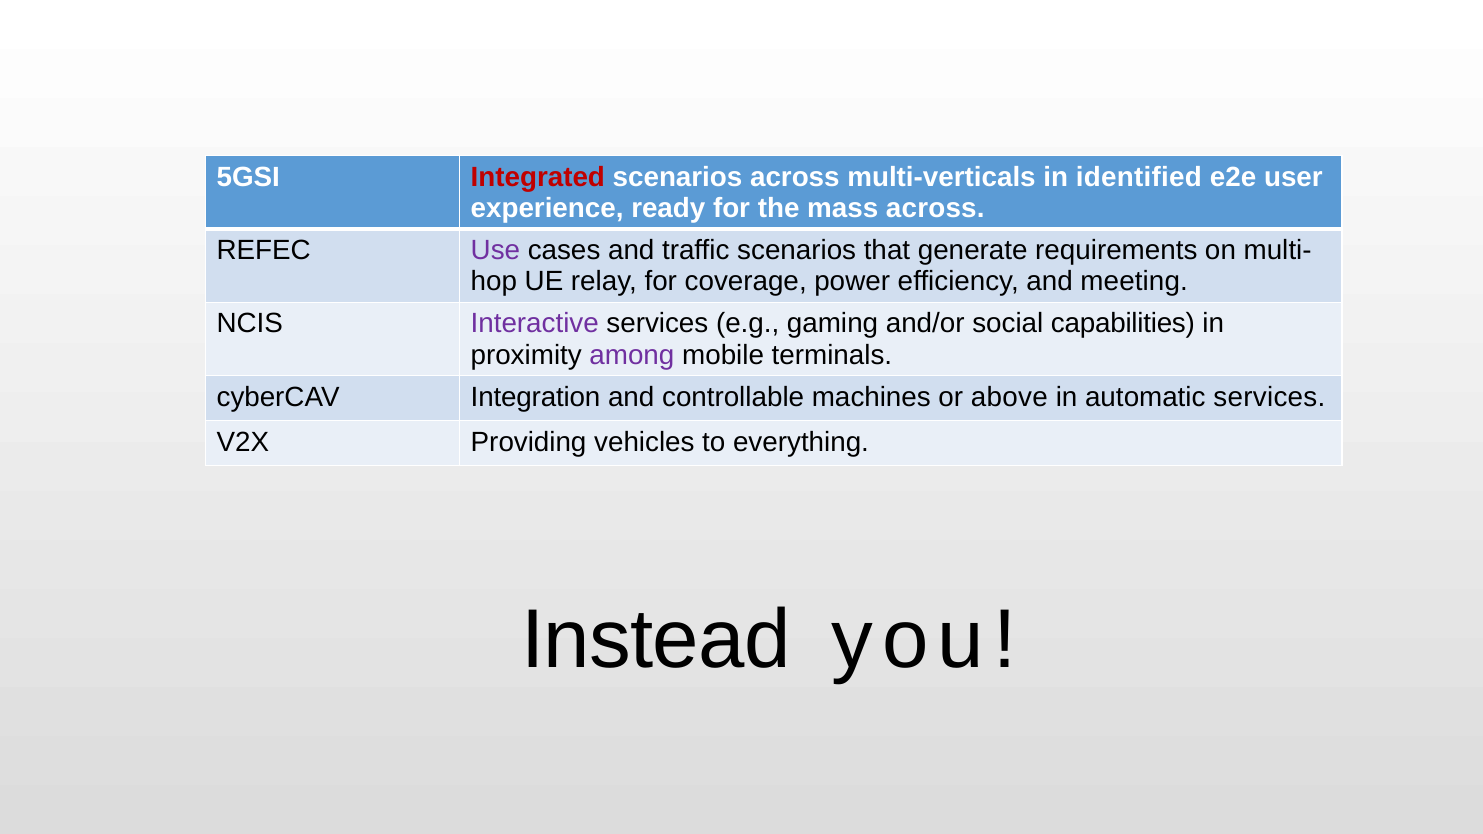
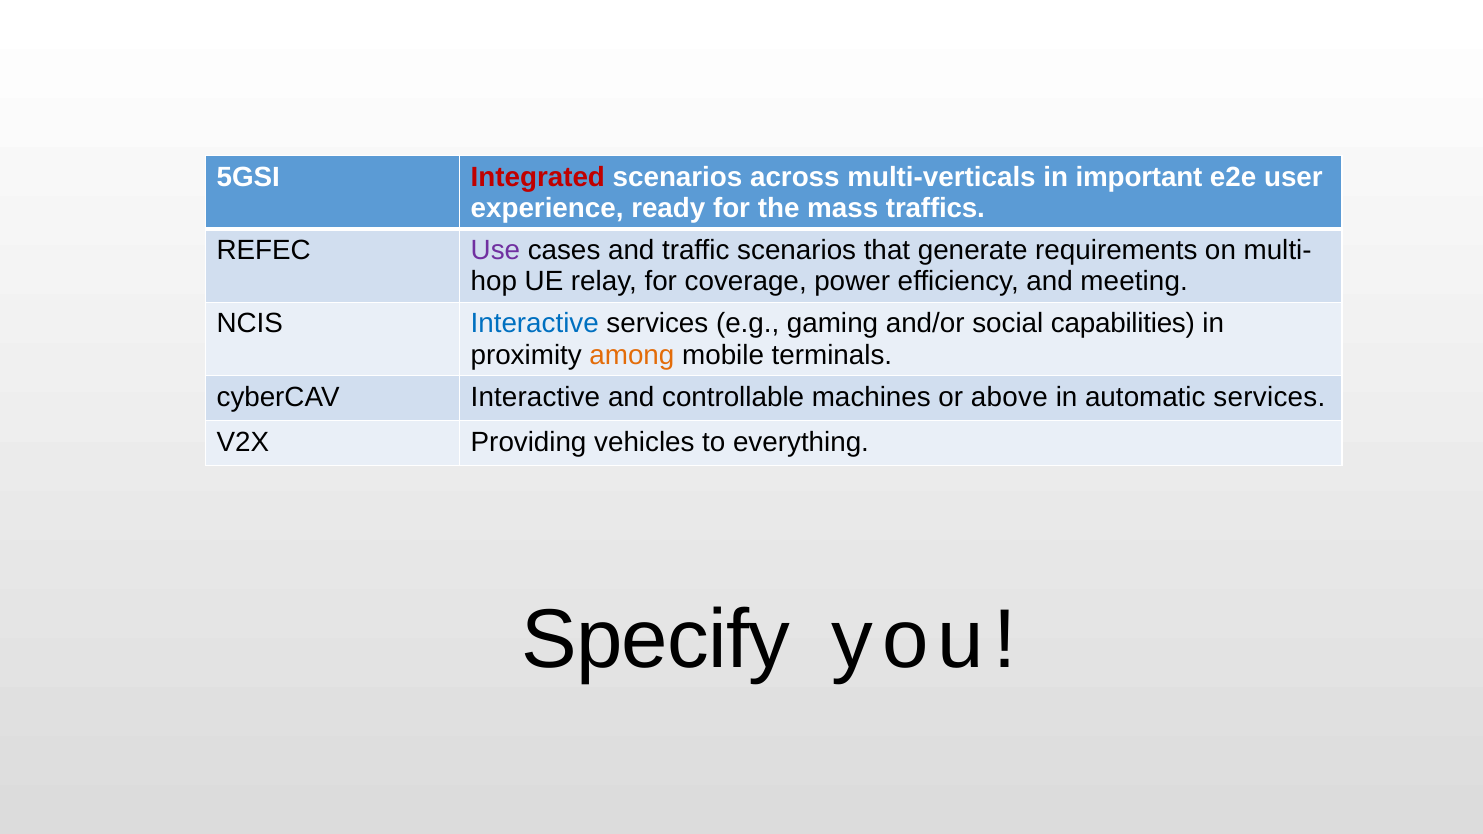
identified: identified -> important (1139, 177)
mass across: across -> traffics (935, 208)
Interactive colour: purple -> blue (535, 324)
among colour: purple -> orange (632, 355)
cyberCAV Integration: Integration -> Interactive (535, 397)
Instead: Instead -> Specify (656, 640)
